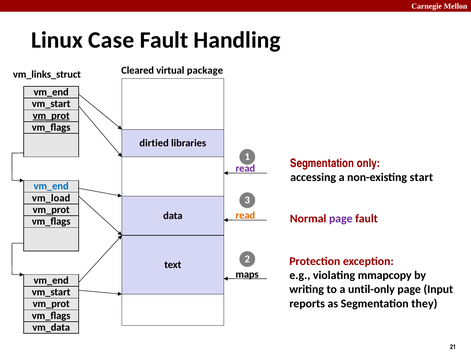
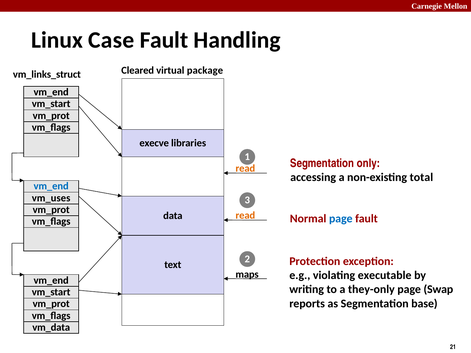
vm_prot underline: present -> none (51, 116)
dirtied: dirtied -> execve (154, 143)
read colour: purple -> orange (245, 169)
start: start -> total (421, 177)
vm_load: vm_load -> vm_uses (51, 198)
page colour: purple -> blue (341, 219)
mmapcopy: mmapcopy -> executable (385, 276)
until-only: until-only -> they-only (371, 290)
Input: Input -> Swap (438, 290)
they: they -> base (424, 304)
